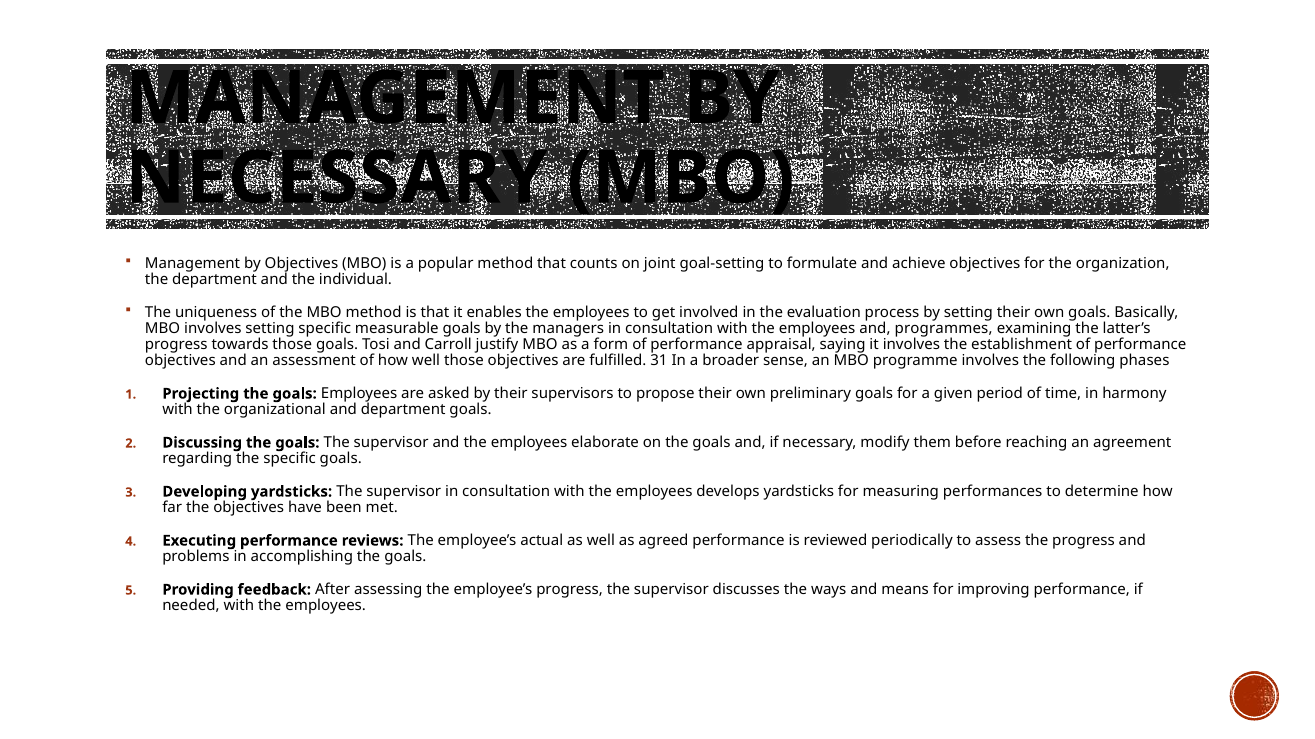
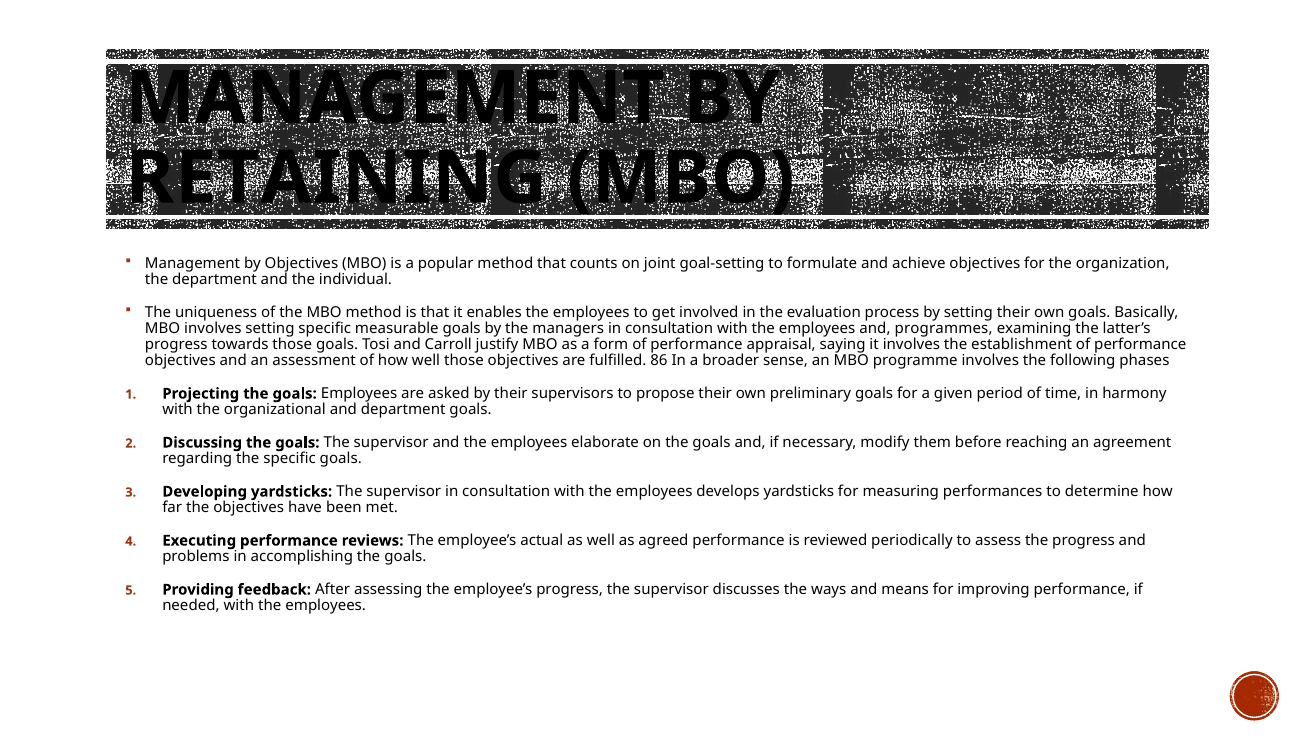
NECESSARY: NECESSARY -> RETAINING (336, 179)
31: 31 -> 86 (659, 361)
